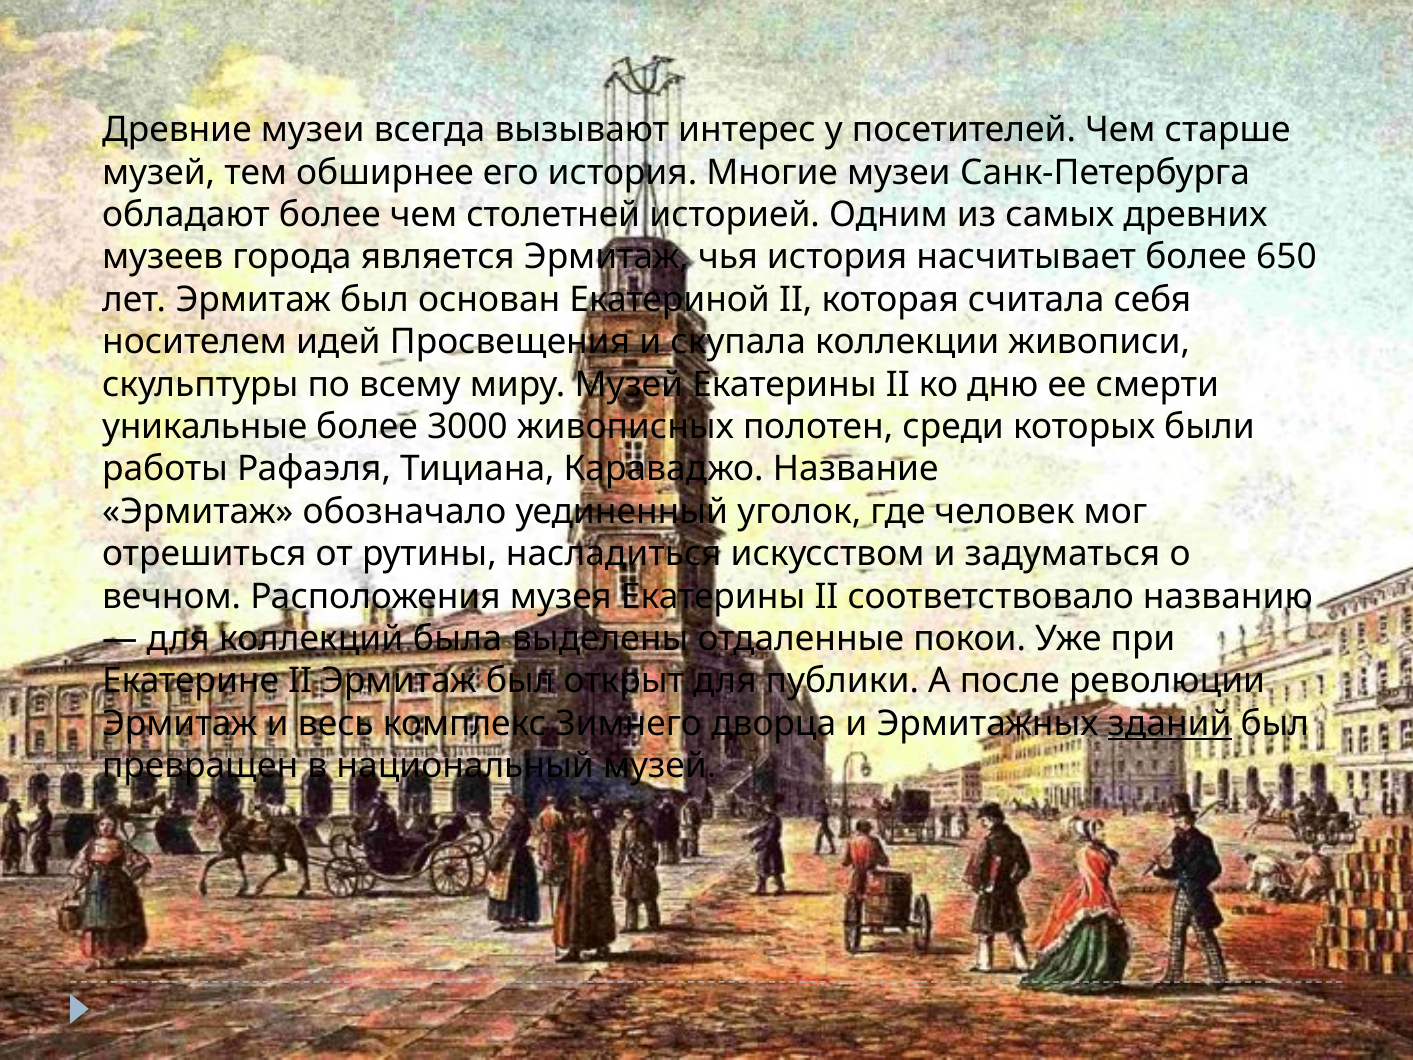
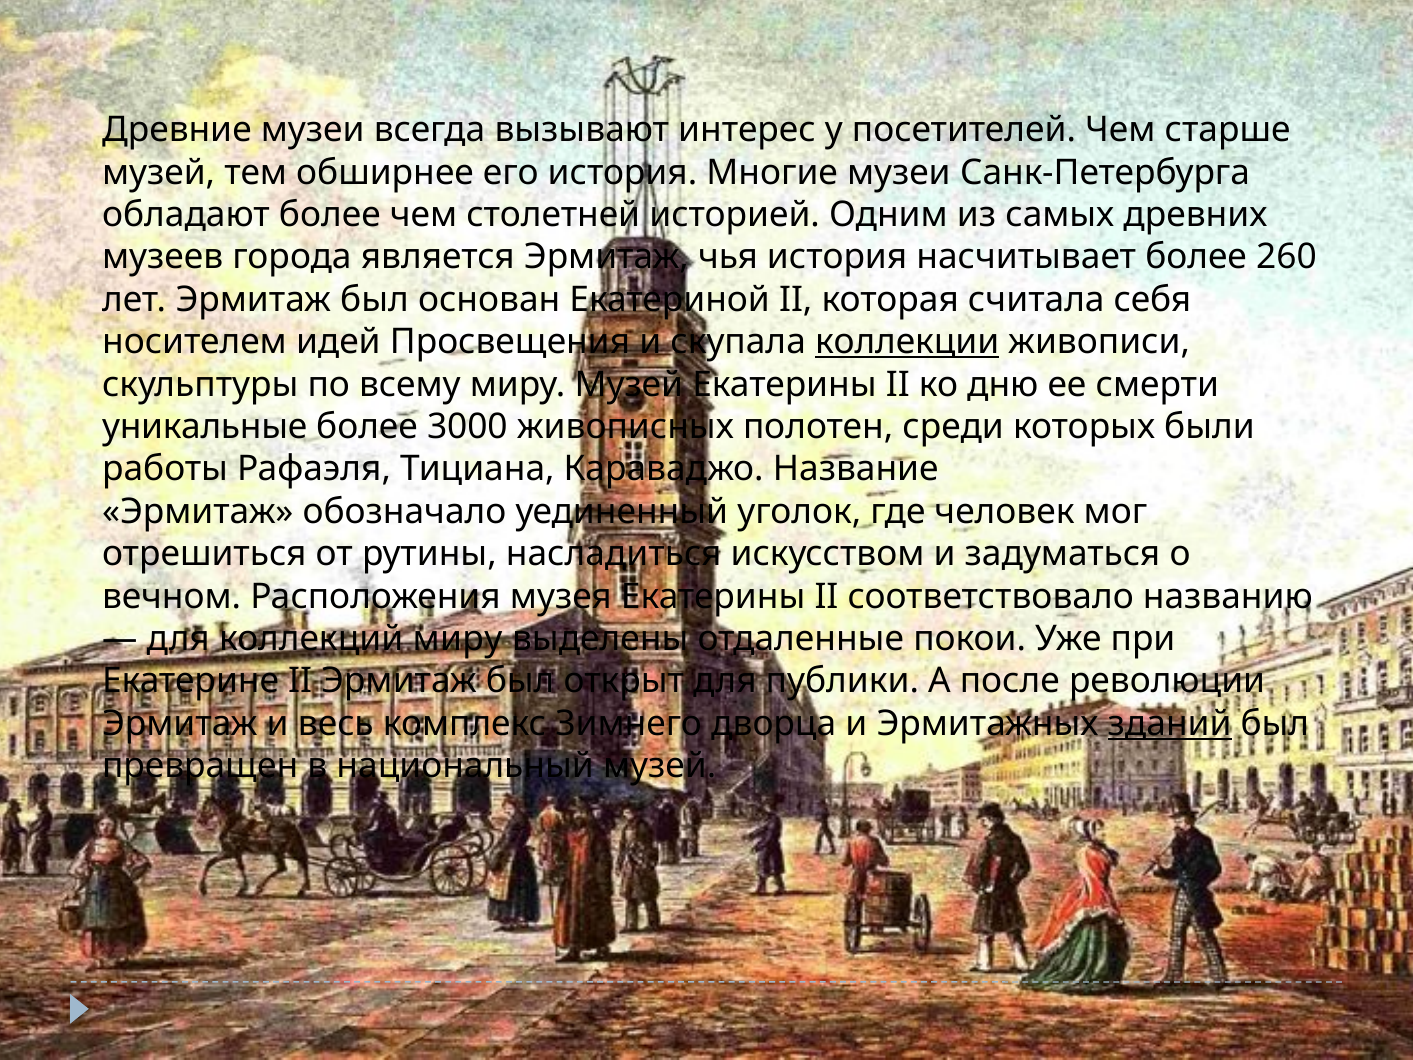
650: 650 -> 260 (1286, 257)
коллекции underline: none -> present (907, 342)
коллекций была: была -> миру (458, 639)
